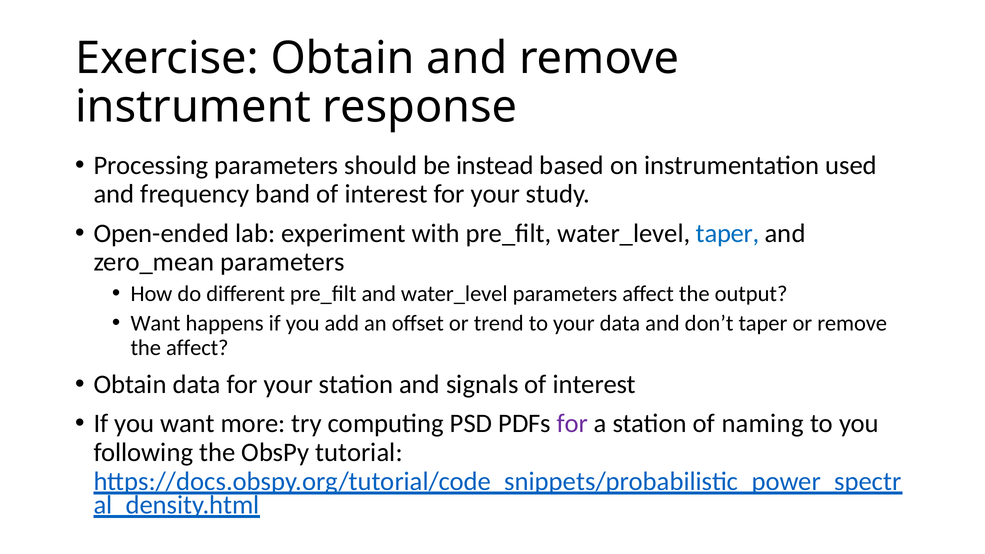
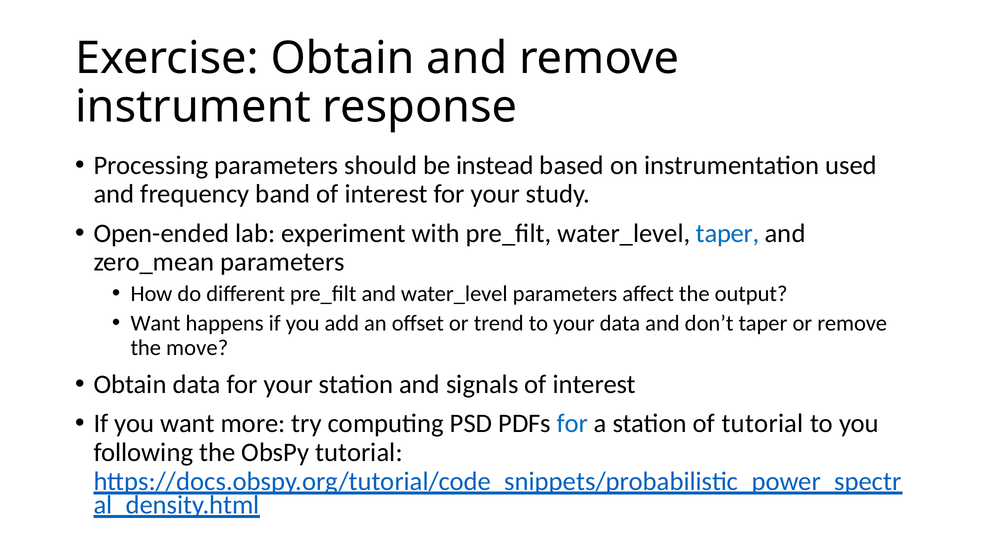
the affect: affect -> move (197, 348)
for colour: purple -> blue (572, 424)
of naming: naming -> tutorial (763, 424)
